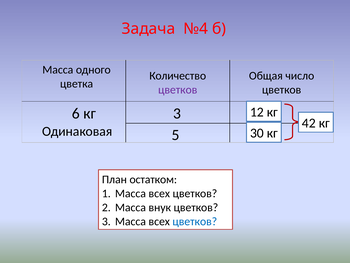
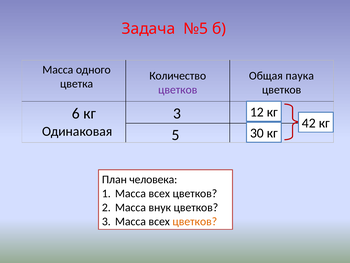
№4: №4 -> №5 (196, 29)
число: число -> паука (300, 76)
остатком: остатком -> человека (153, 179)
цветков colour: blue -> orange (195, 221)
